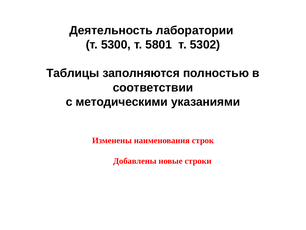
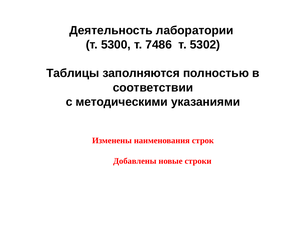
5801: 5801 -> 7486 (159, 45)
